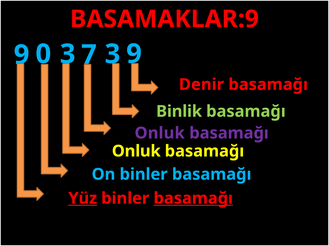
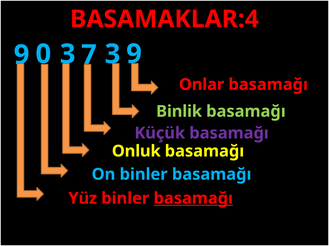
BASAMAKLAR:9: BASAMAKLAR:9 -> BASAMAKLAR:4 (164, 19)
Denir: Denir -> Onlar (202, 85)
Onluk: Onluk -> Küçük (160, 133)
Yüz underline: present -> none (83, 199)
